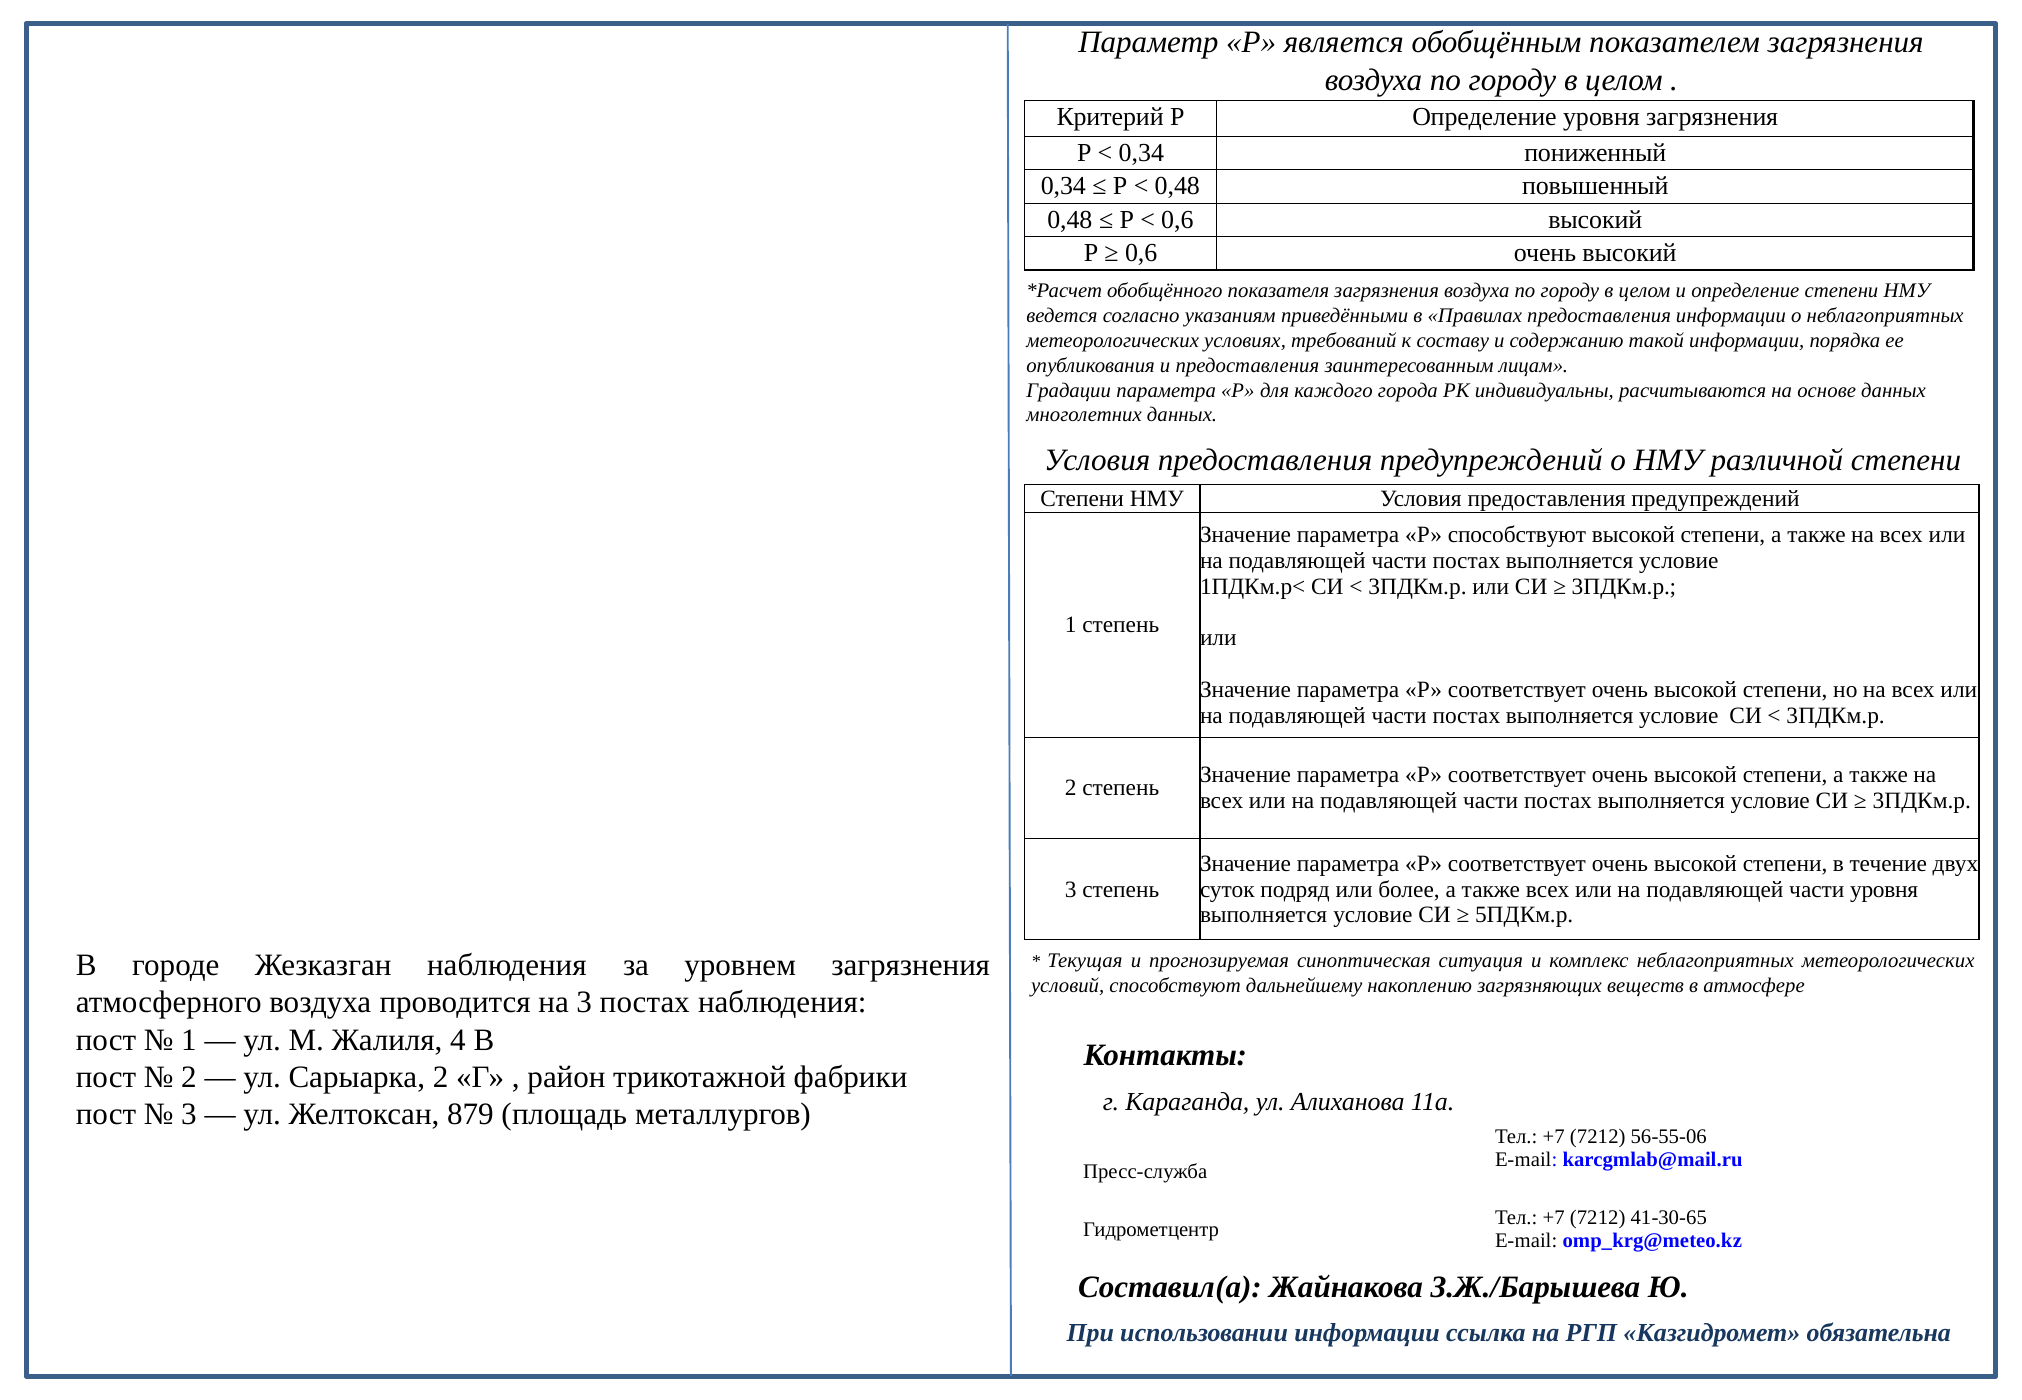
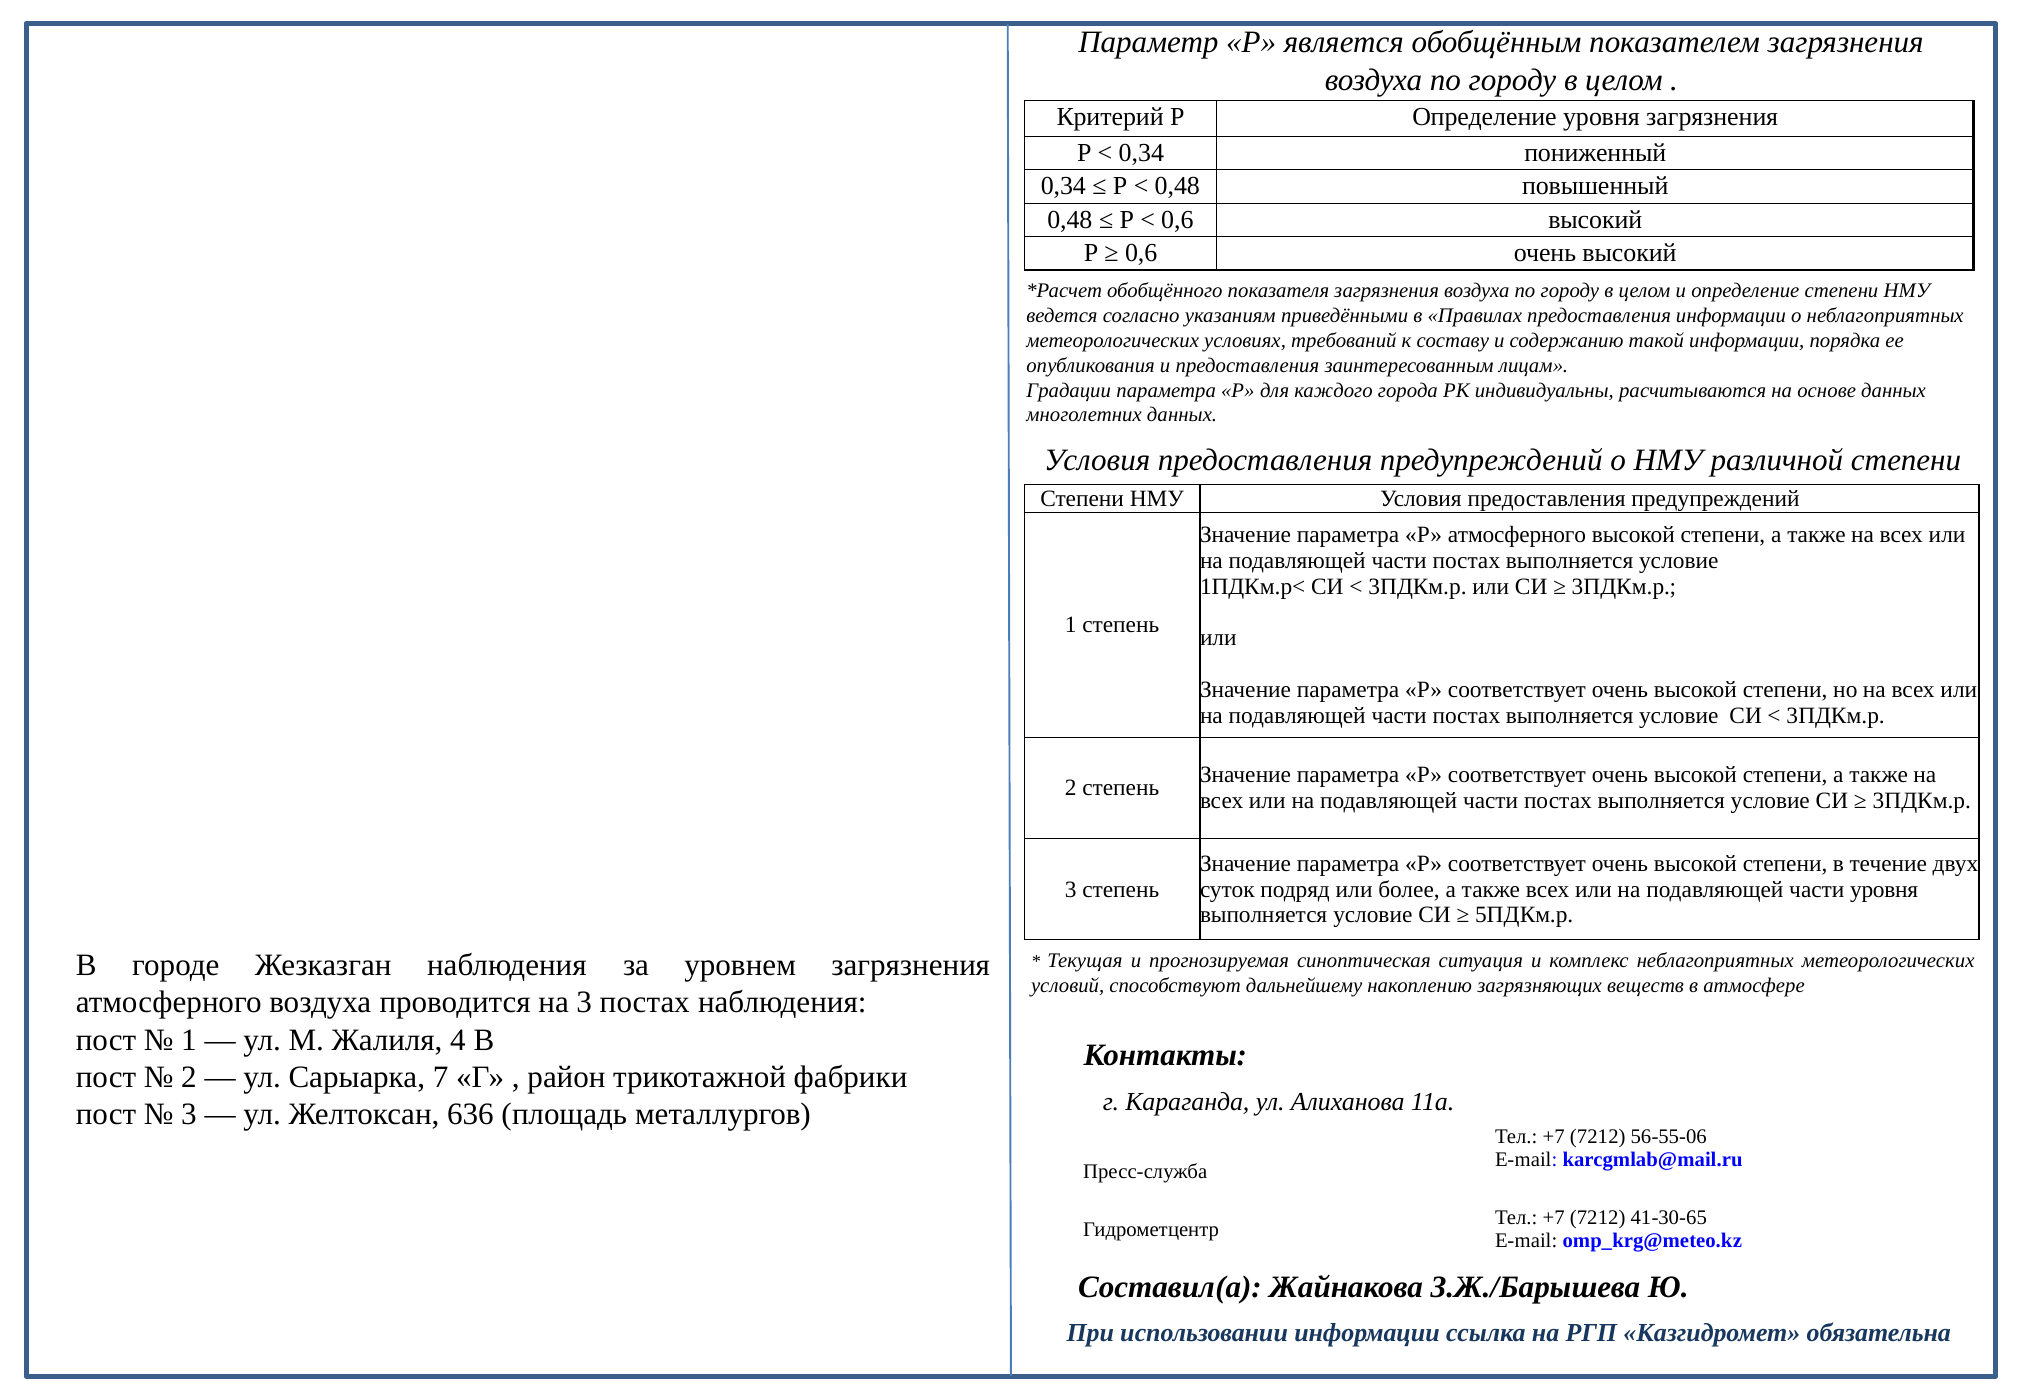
Р способствуют: способствуют -> атмосферного (1517, 535)
Сарыарка 2: 2 -> 7 (441, 1077)
879: 879 -> 636 (470, 1114)
